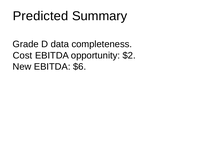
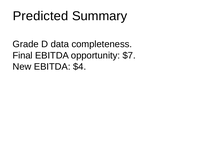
Cost: Cost -> Final (23, 56)
$2: $2 -> $7 (129, 56)
$6: $6 -> $4 (80, 67)
